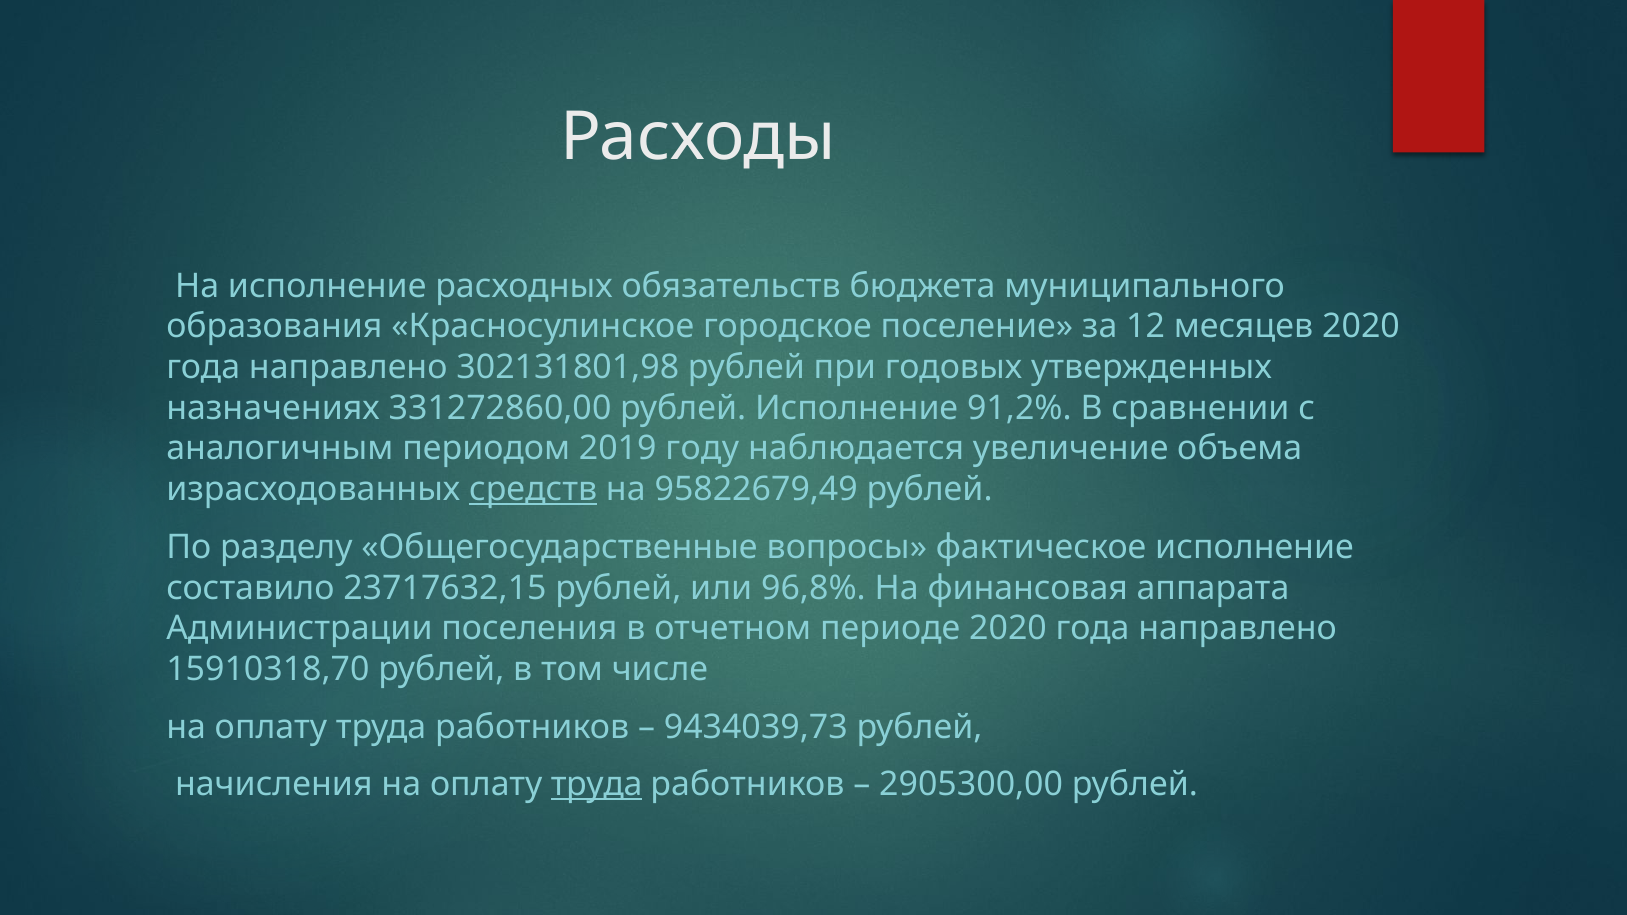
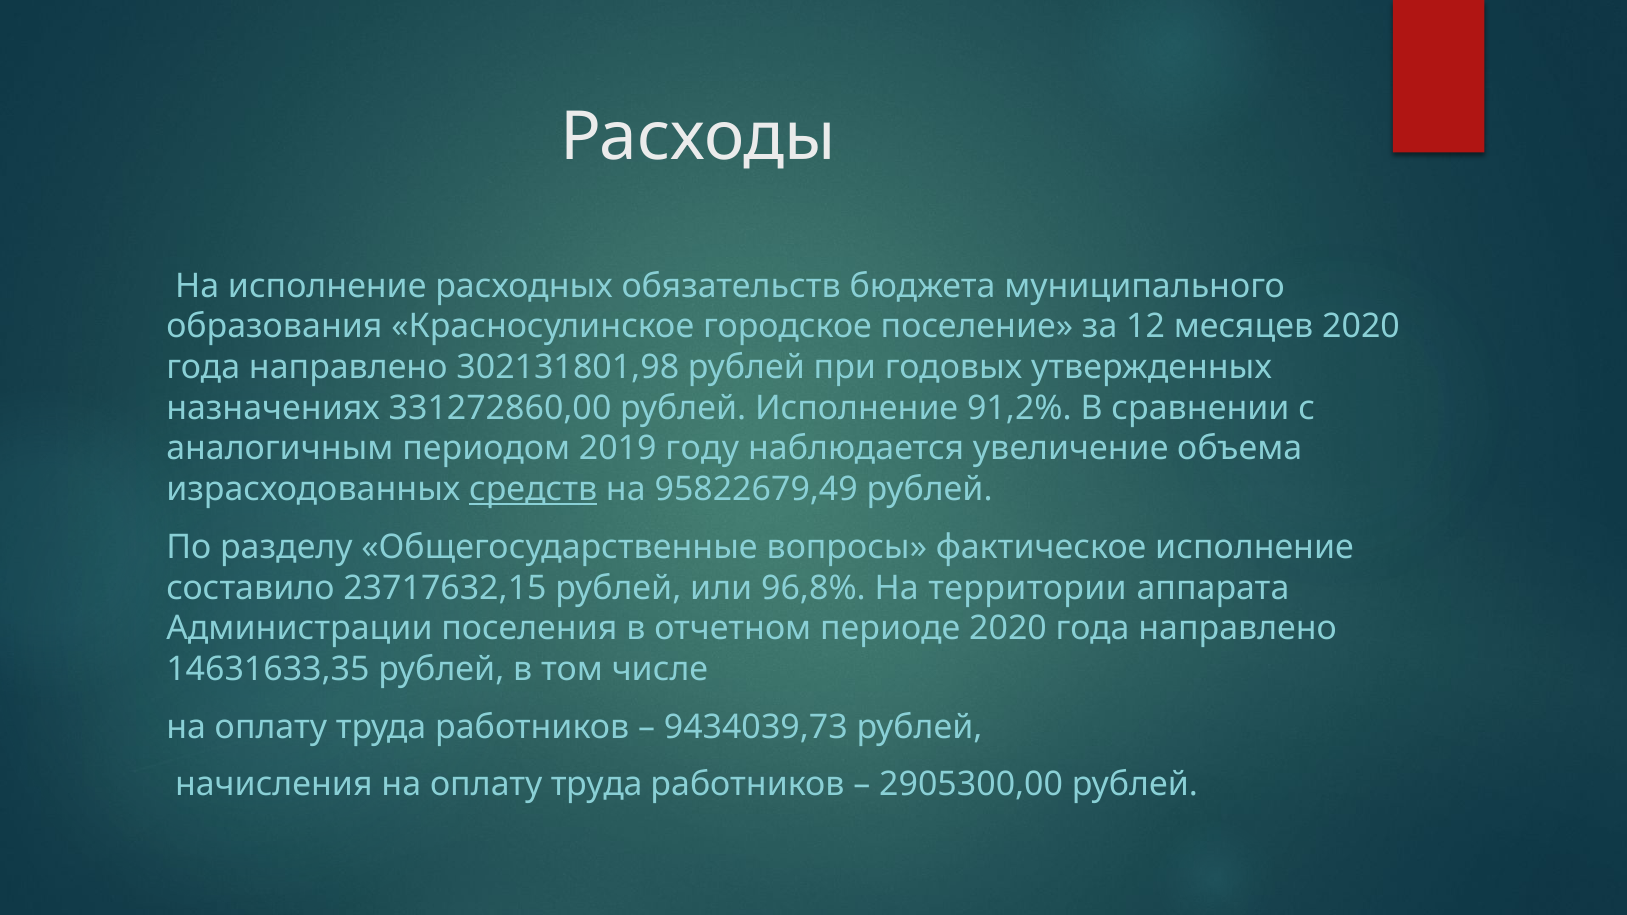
финансовая: финансовая -> территории (1028, 588)
15910318,70: 15910318,70 -> 14631633,35 (268, 670)
труда underline: present -> none (597, 785)
